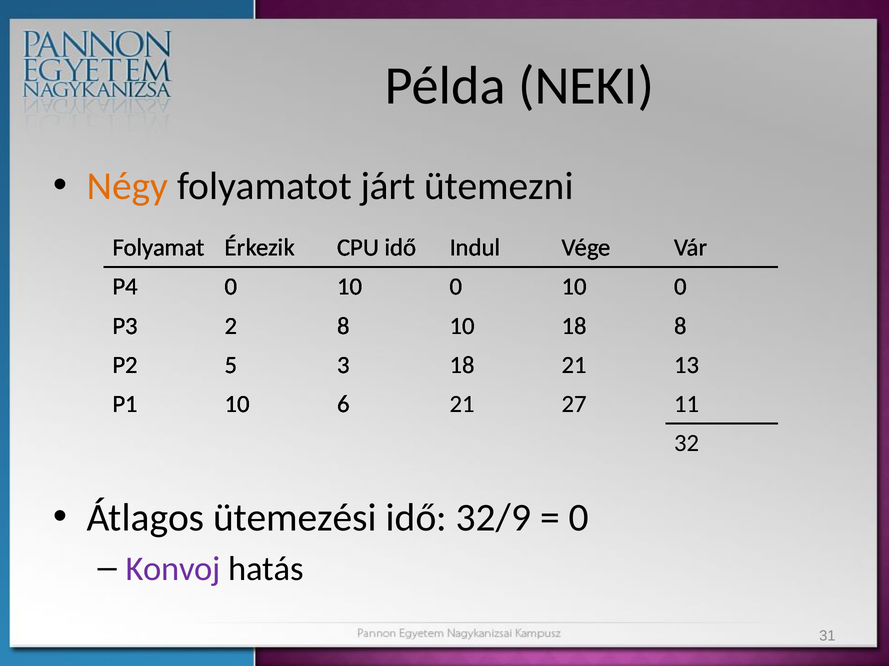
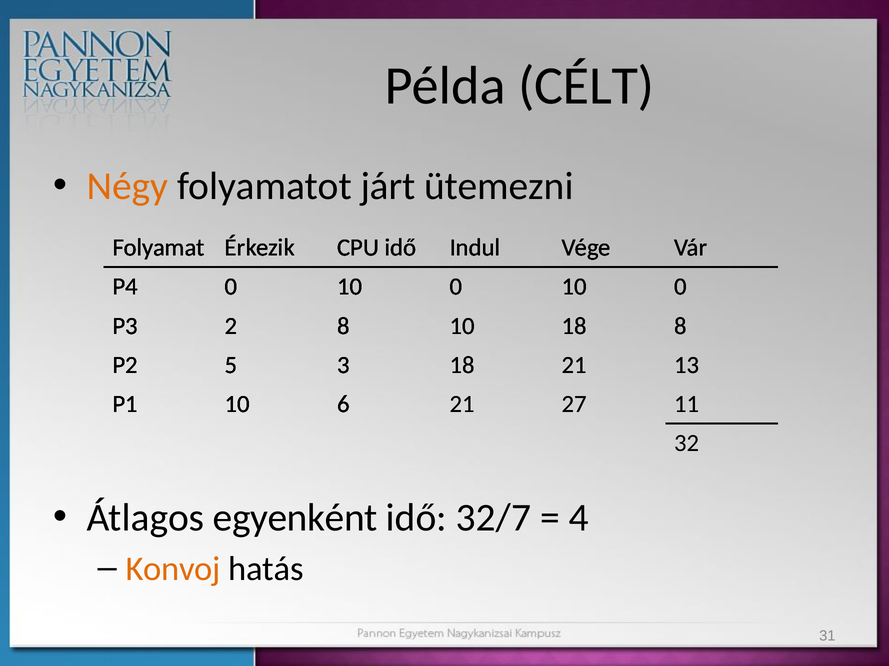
NEKI: NEKI -> CÉLT (586, 86)
ütemezési: ütemezési -> egyenként (295, 519)
32/9: 32/9 -> 32/7 (493, 519)
0: 0 -> 4 (579, 519)
Konvoj colour: purple -> orange (173, 570)
